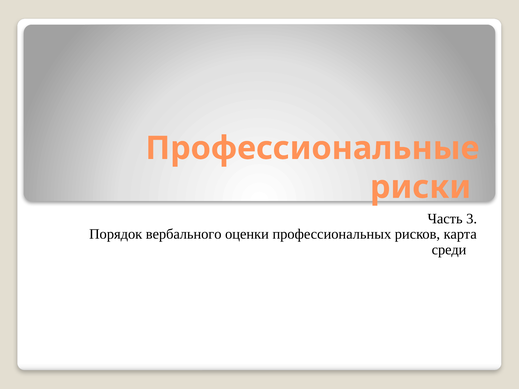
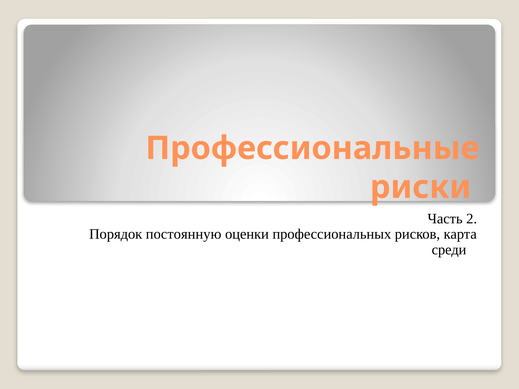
3: 3 -> 2 (472, 219)
вербального: вербального -> постоянную (184, 234)
